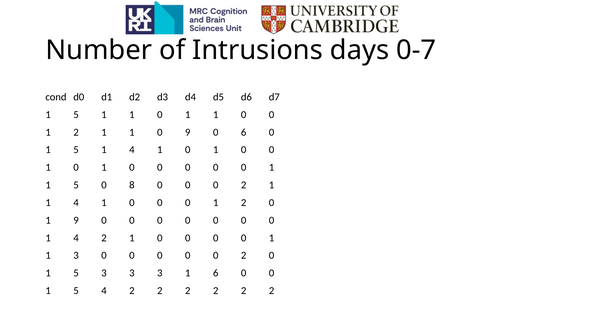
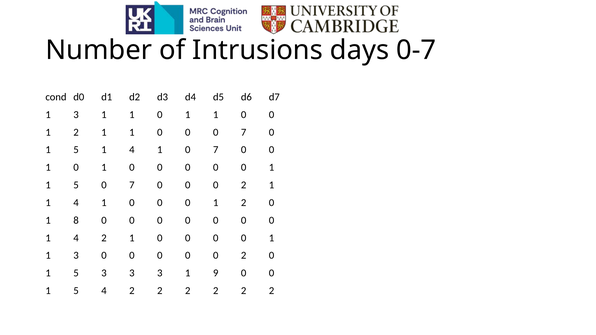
5: 5 -> 3 (76, 115)
9: 9 -> 0 (188, 132)
6: 6 -> 7 (244, 132)
4 1 0 1: 1 -> 7 (216, 150)
5 0 8: 8 -> 7 (132, 185)
1 9: 9 -> 8 (76, 220)
1 6: 6 -> 9 (216, 273)
